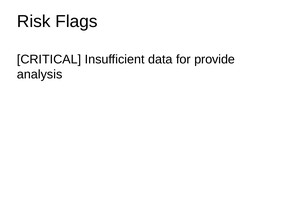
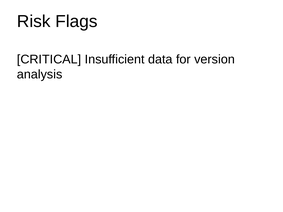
provide: provide -> version (215, 59)
